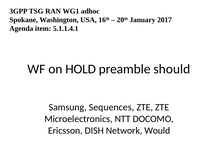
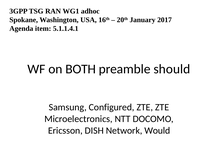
HOLD: HOLD -> BOTH (81, 69)
Sequences: Sequences -> Configured (112, 108)
